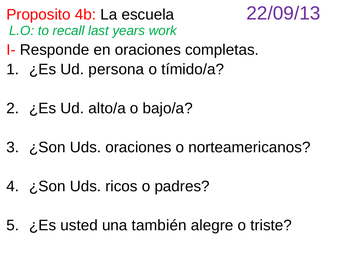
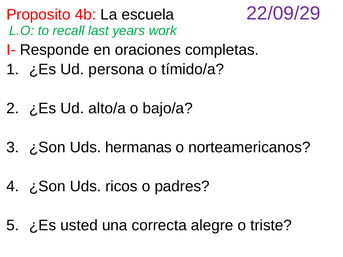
22/09/13: 22/09/13 -> 22/09/29 (283, 13)
Uds oraciones: oraciones -> hermanas (138, 147)
también: también -> correcta (159, 226)
